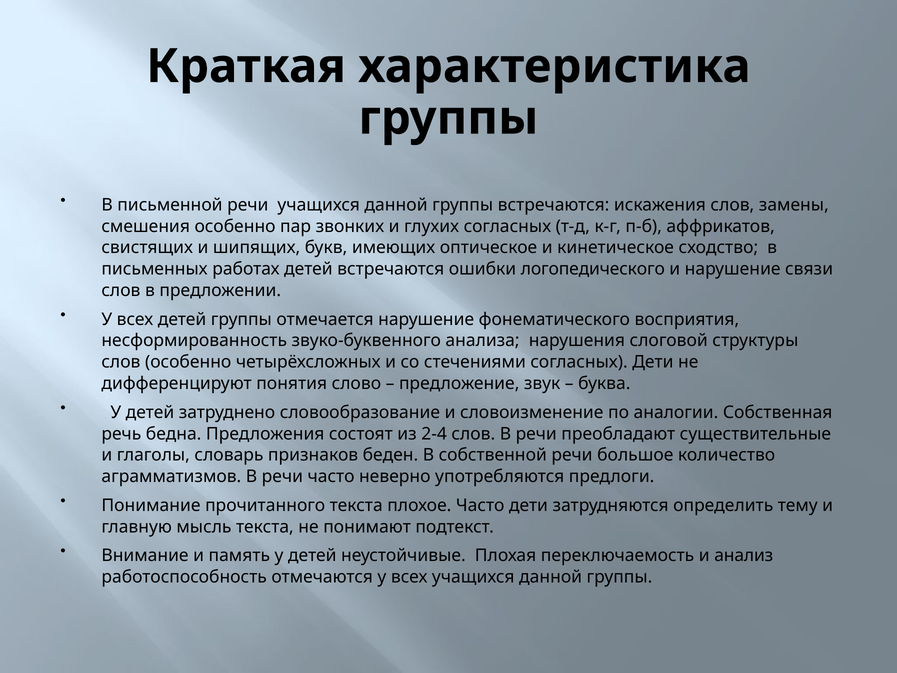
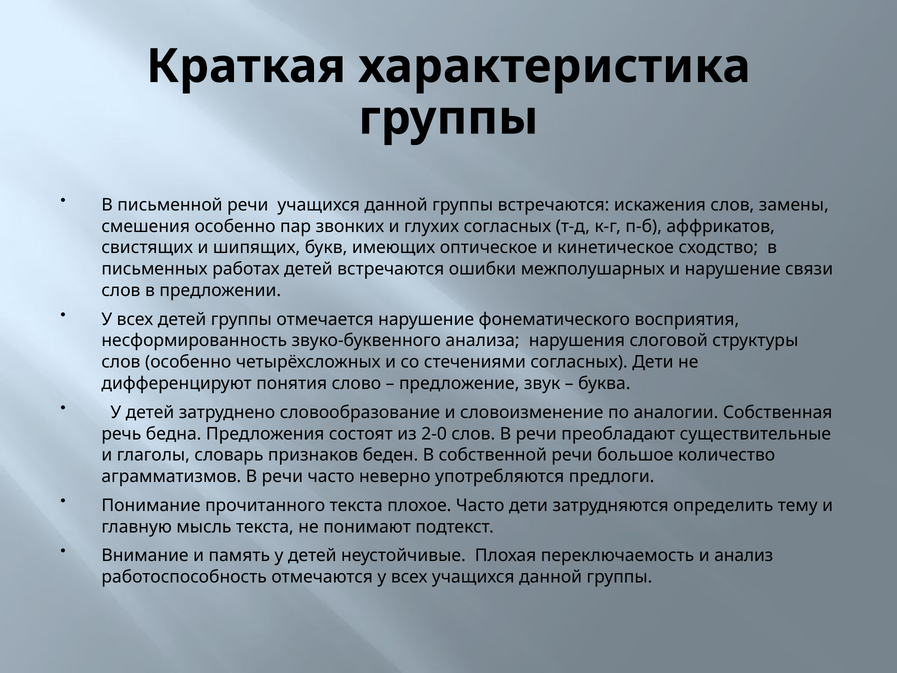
логопедического: логопедического -> межполушарных (593, 269)
2-4: 2-4 -> 2-0 (434, 434)
